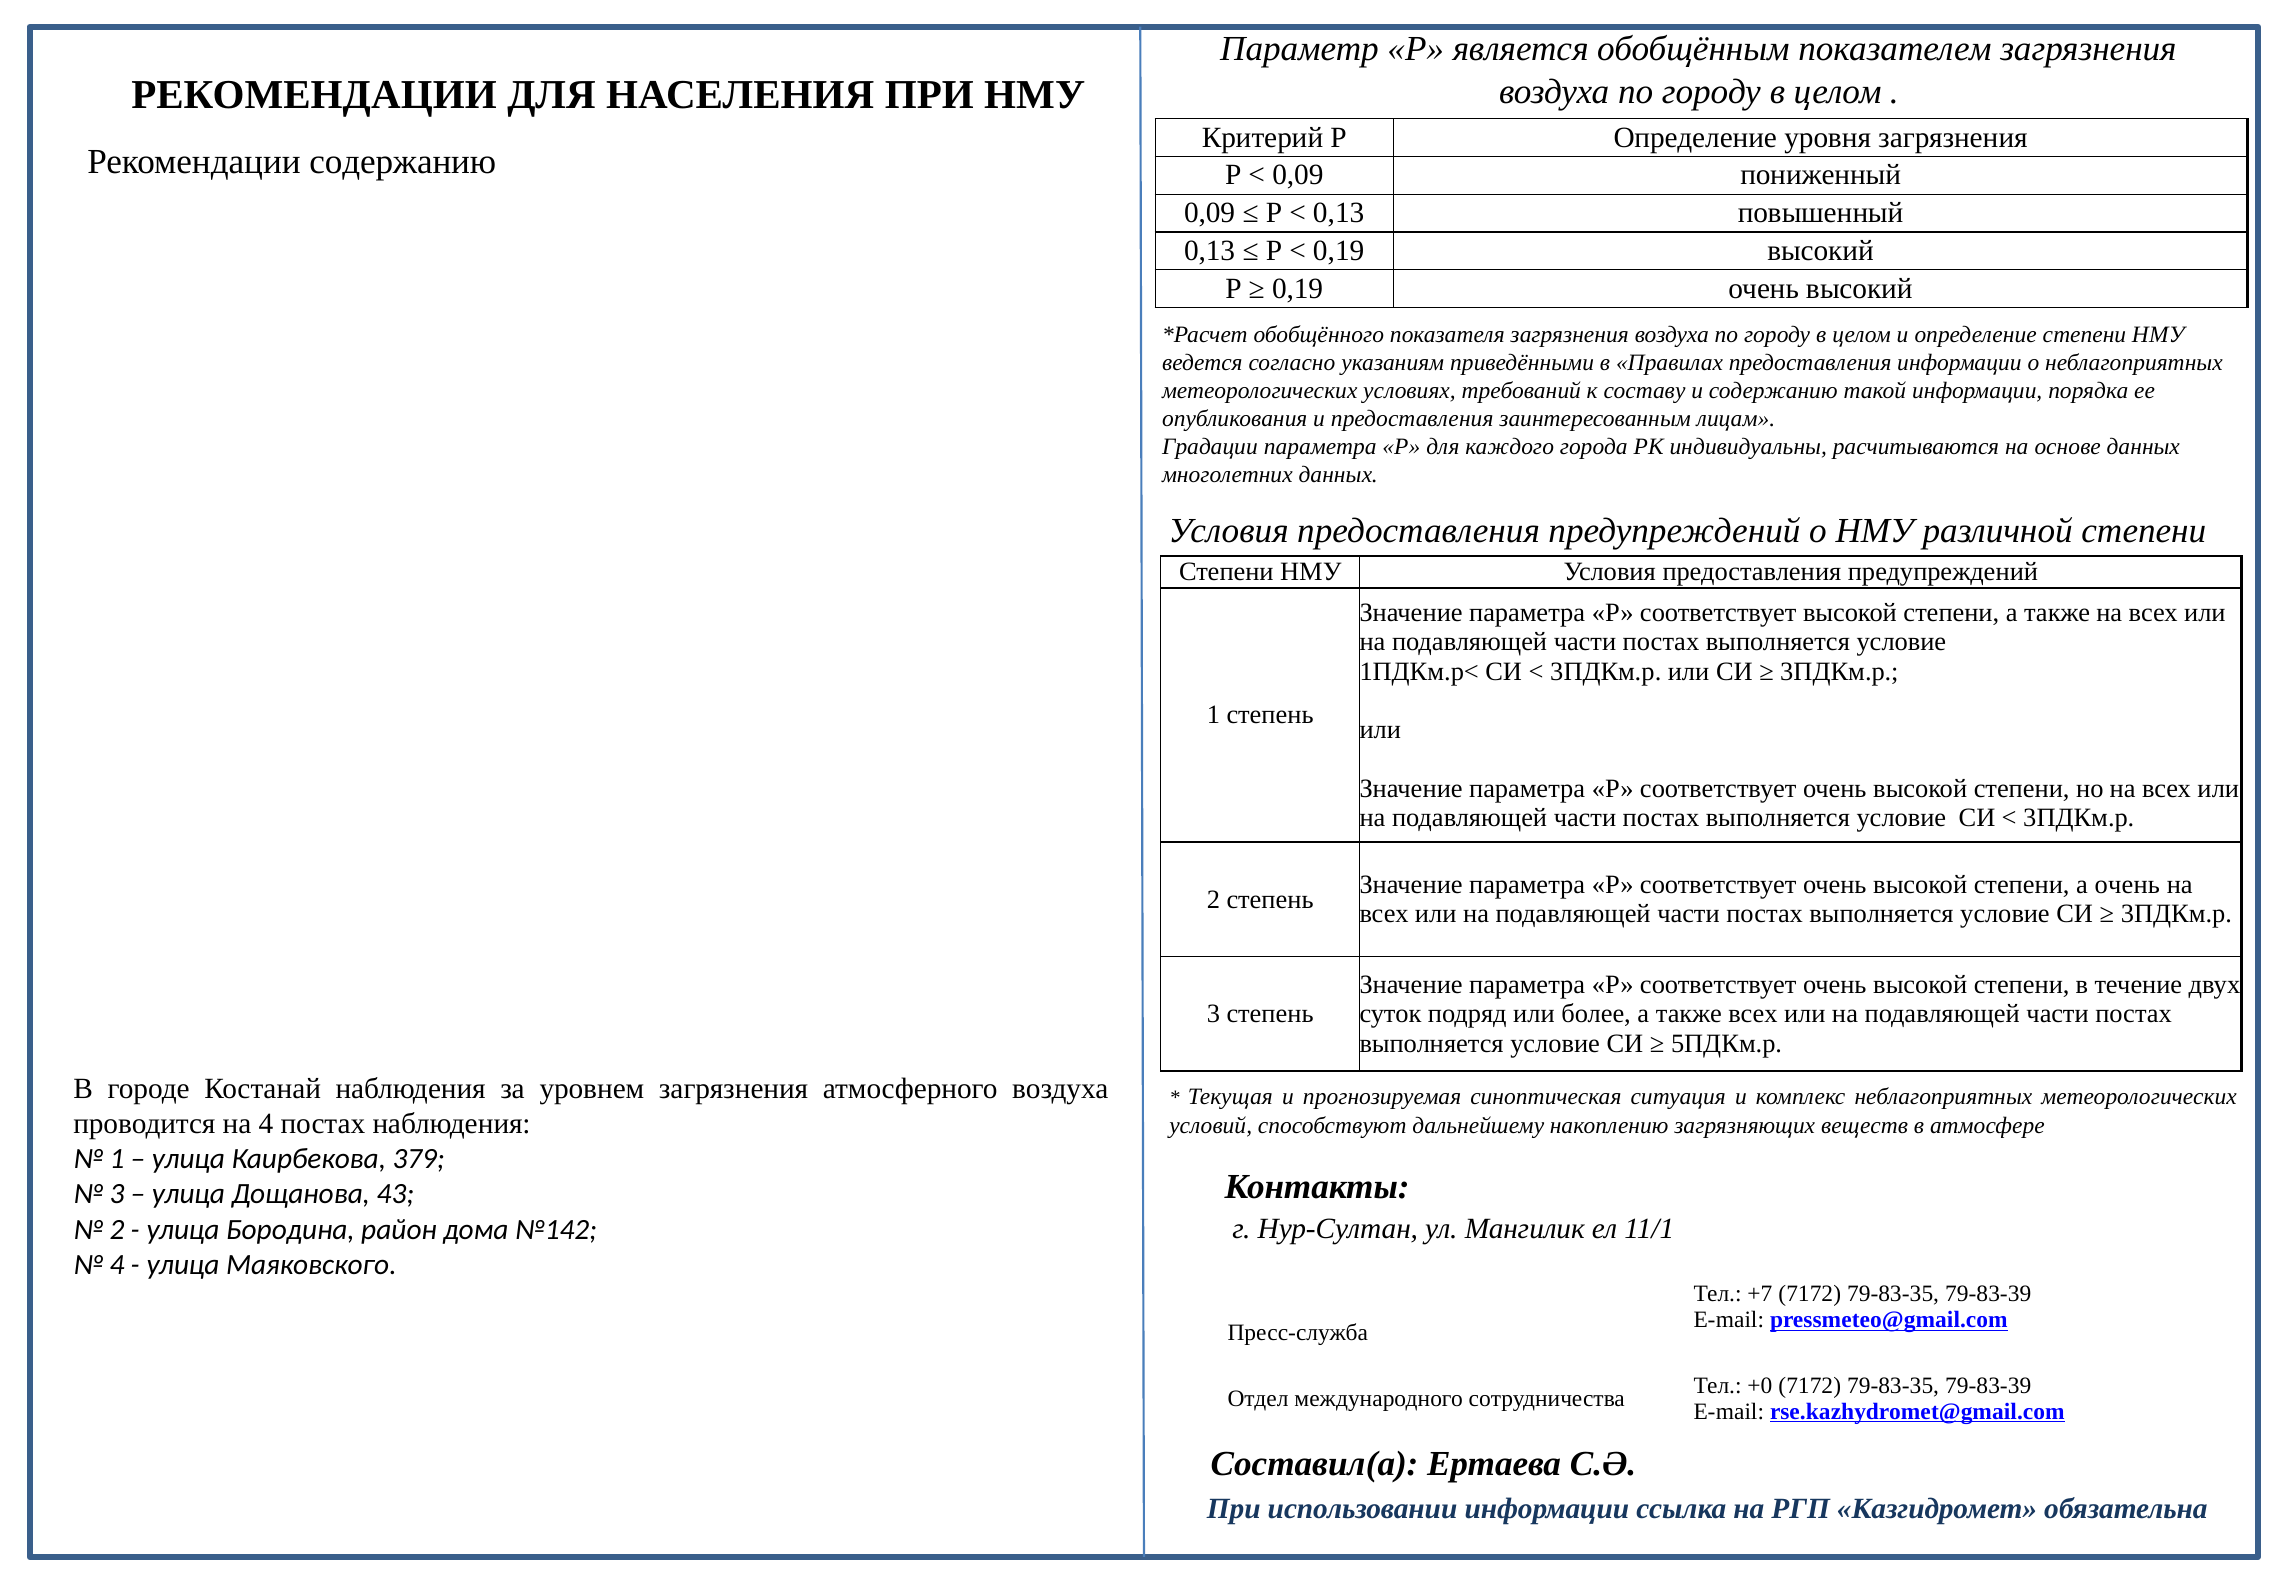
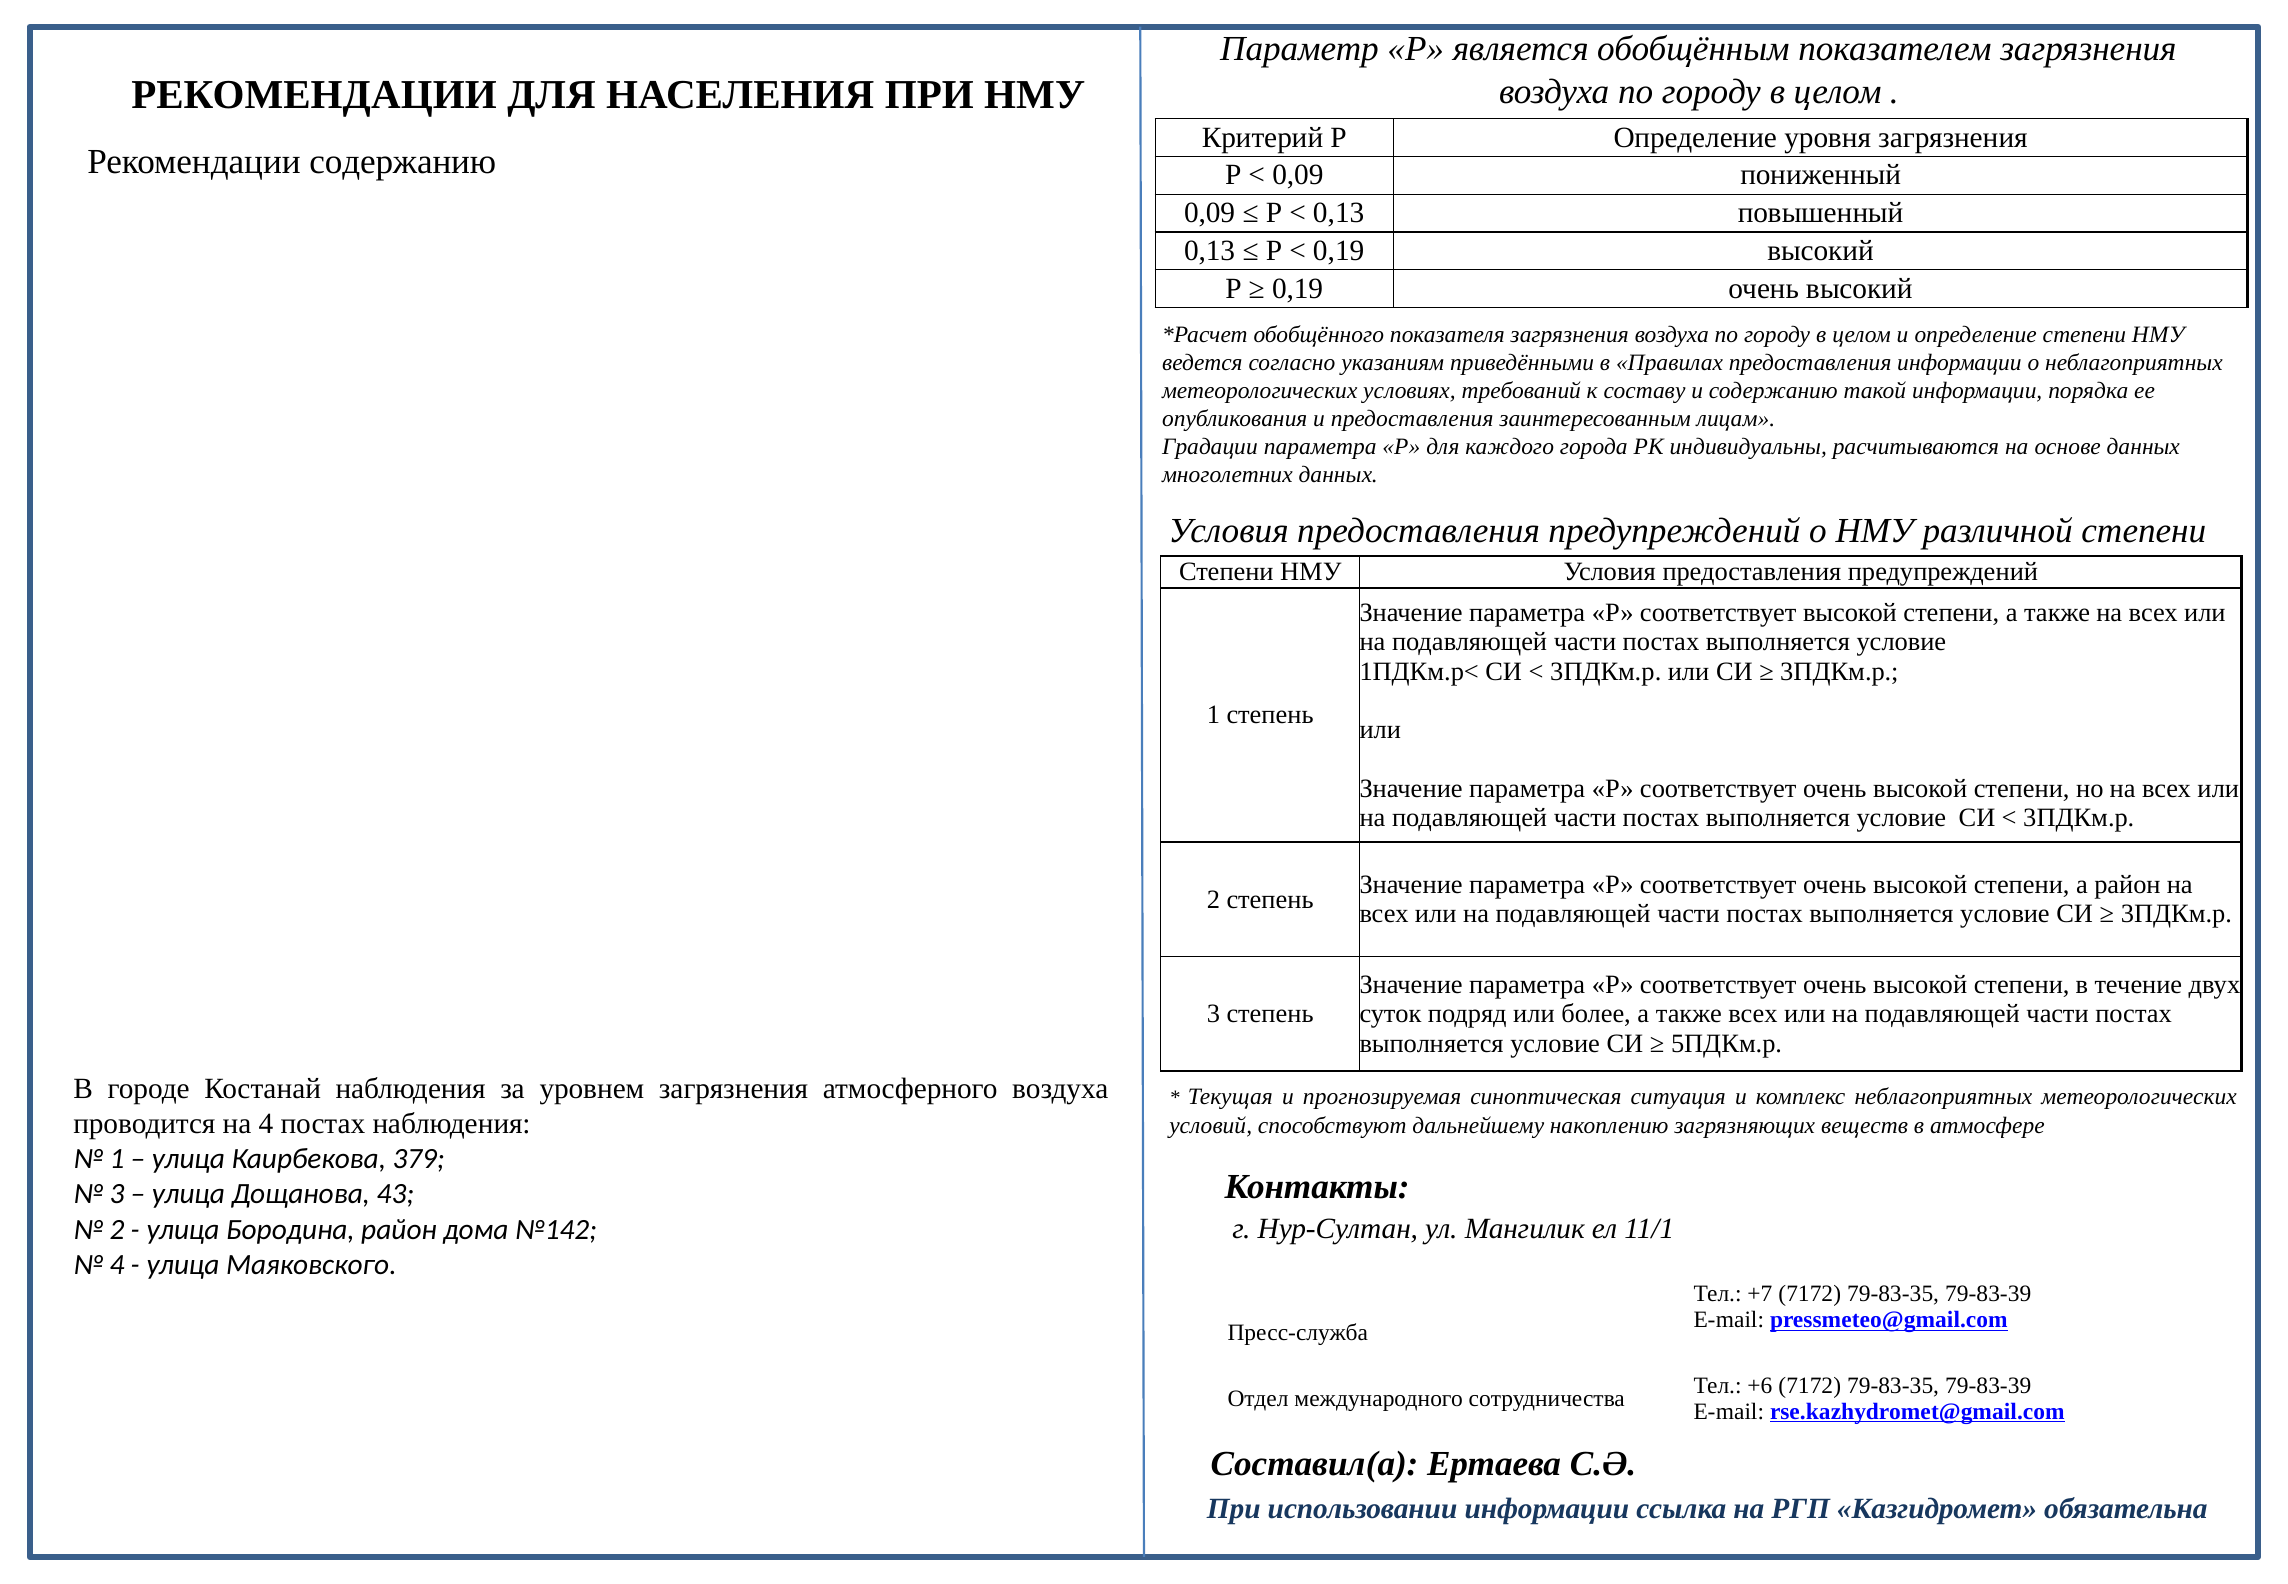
а очень: очень -> район (2127, 885)
+0: +0 -> +6 (1760, 1385)
